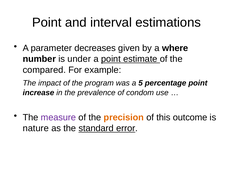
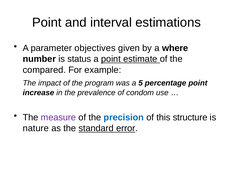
decreases: decreases -> objectives (95, 48)
under: under -> status (79, 59)
precision colour: orange -> blue (124, 117)
outcome: outcome -> structure (190, 117)
